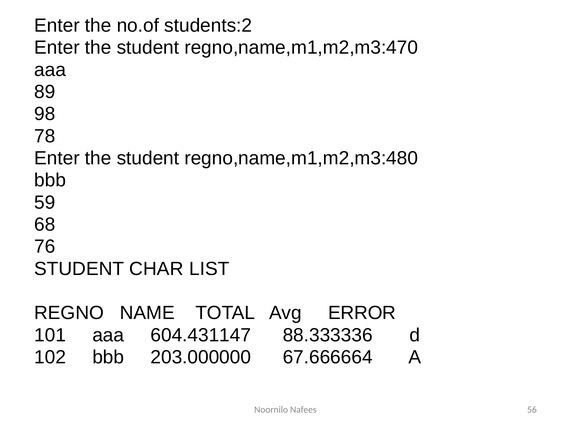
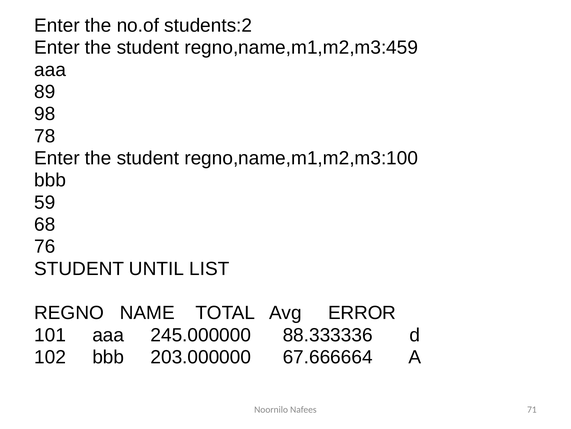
regno,name,m1,m2,m3:470: regno,name,m1,m2,m3:470 -> regno,name,m1,m2,m3:459 (301, 48)
regno,name,m1,m2,m3:480: regno,name,m1,m2,m3:480 -> regno,name,m1,m2,m3:100 (301, 158)
CHAR: CHAR -> UNTIL (156, 268)
604.431147: 604.431147 -> 245.000000 (201, 334)
56: 56 -> 71 (532, 409)
